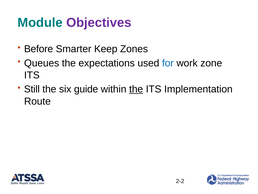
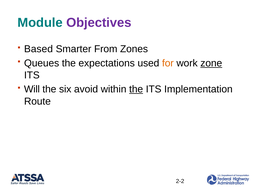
Before: Before -> Based (38, 49)
Keep: Keep -> From (106, 49)
for colour: blue -> orange (168, 63)
zone underline: none -> present (211, 63)
Still: Still -> Will (32, 89)
guide: guide -> avoid (86, 89)
